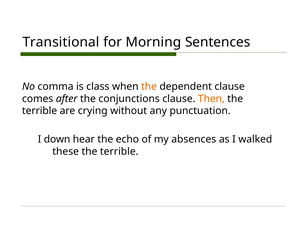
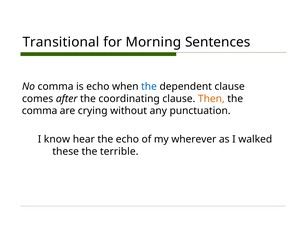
is class: class -> echo (98, 87)
the colour: orange -> blue (149, 87)
conjunctions: conjunctions -> coordinating (129, 99)
terrible: terrible -> comma (40, 111)
down: down -> know (57, 140)
absences: absences -> wherever (194, 140)
